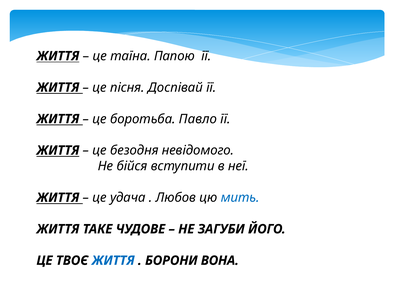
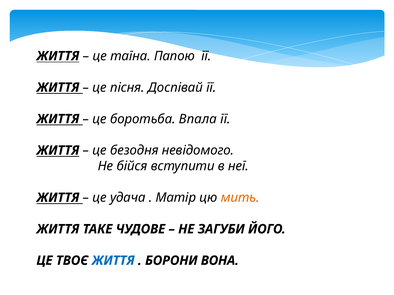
Павло: Павло -> Впала (198, 119)
Любов: Любов -> Матір (176, 198)
мить colour: blue -> orange (240, 198)
